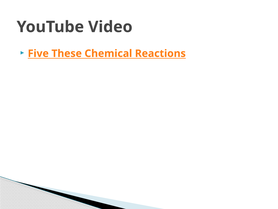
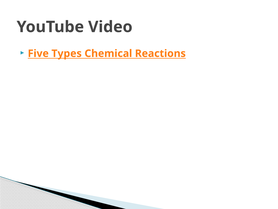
These: These -> Types (67, 53)
